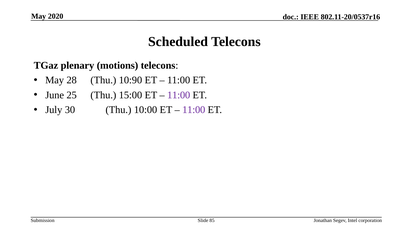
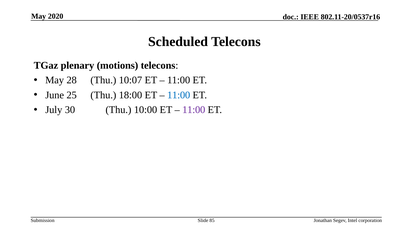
10:90: 10:90 -> 10:07 (130, 80)
15:00: 15:00 -> 18:00 (130, 95)
11:00 colour: purple -> blue (179, 95)
